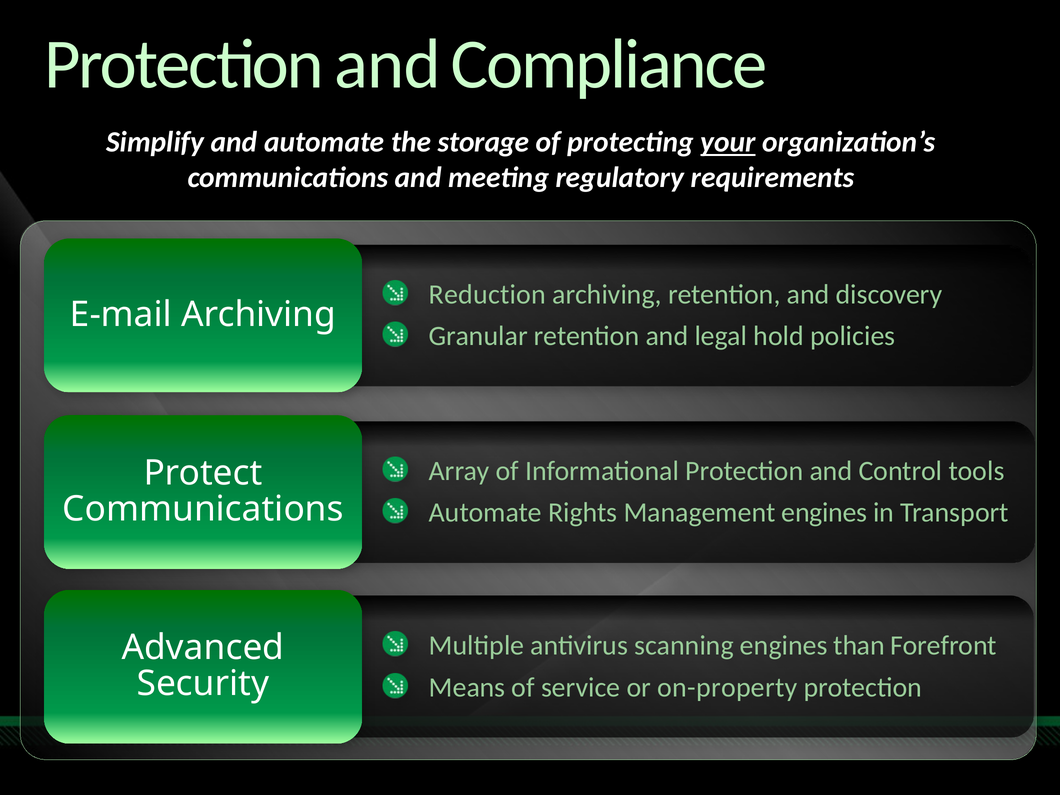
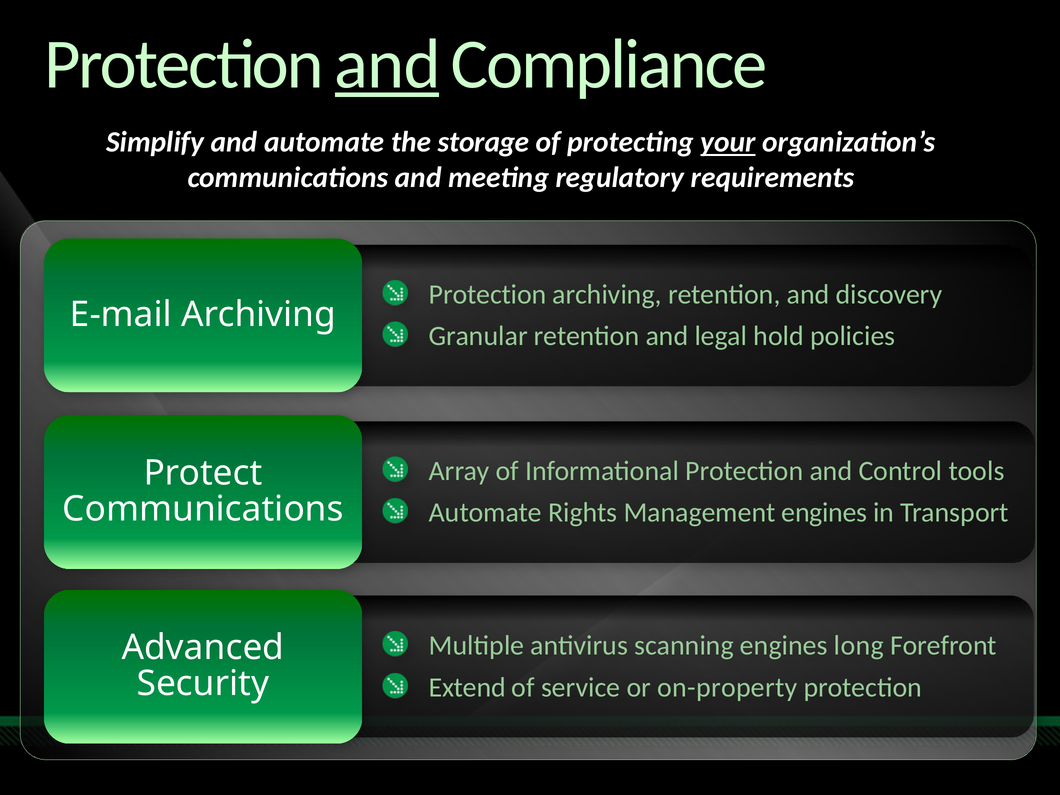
and underline: none -> present (387, 64)
Reduction: Reduction -> Protection (488, 294)
than: than -> long (859, 646)
Means: Means -> Extend (467, 687)
